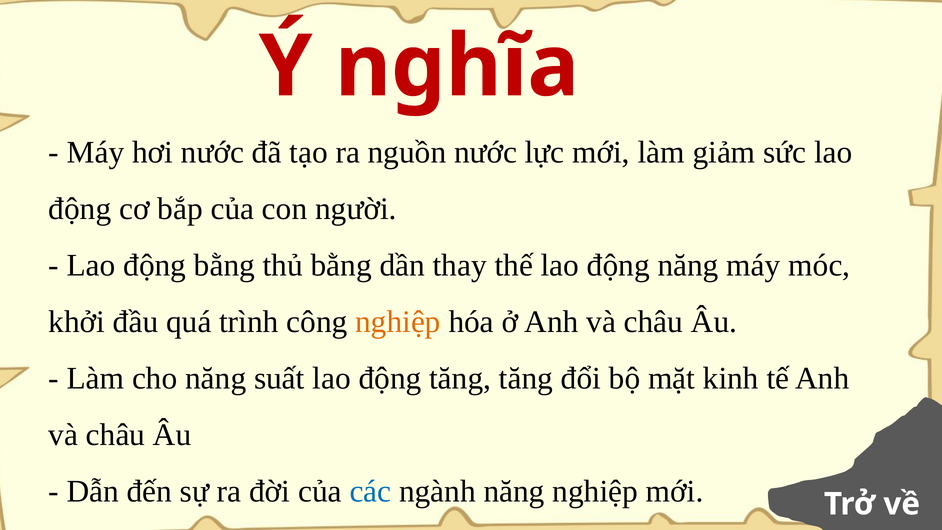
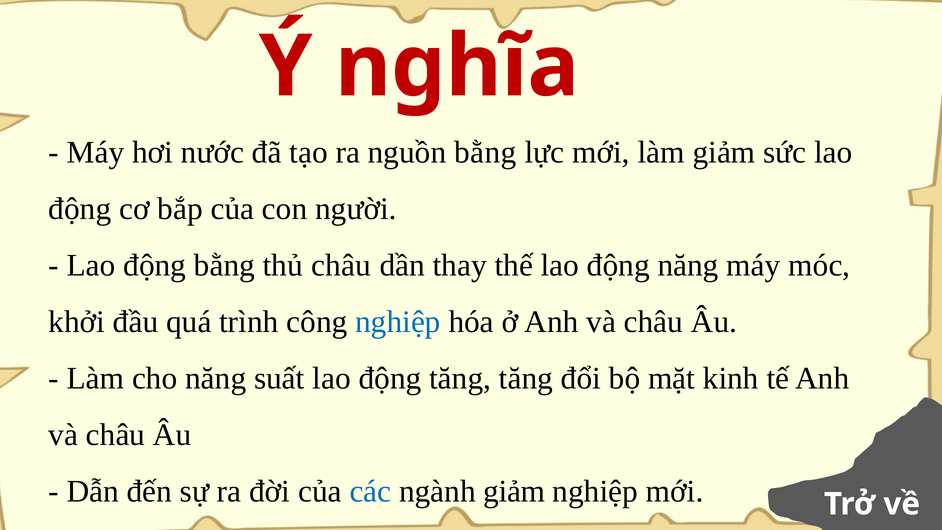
nguồn nước: nước -> bằng (485, 152)
thủ bằng: bằng -> châu (341, 265)
nghiệp colour: orange -> blue (398, 322)
ngành năng: năng -> giảm (514, 492)
